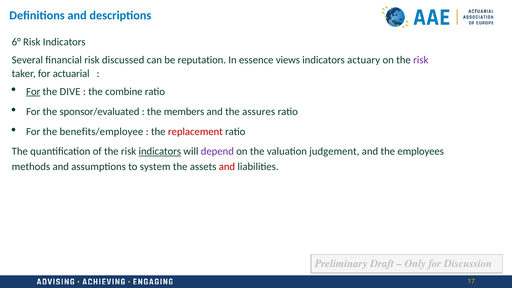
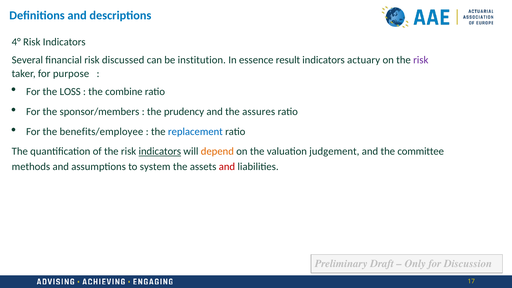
6°: 6° -> 4° (16, 42)
reputation: reputation -> institution (202, 60)
views: views -> result (288, 60)
actuarial: actuarial -> purpose (71, 74)
For underline: present -> none (33, 92)
DIVE: DIVE -> LOSS (70, 92)
sponsor/evaluated: sponsor/evaluated -> sponsor/members (99, 112)
members: members -> prudency (184, 112)
replacement colour: red -> blue (195, 132)
depend colour: purple -> orange (217, 151)
employees: employees -> committee (421, 151)
